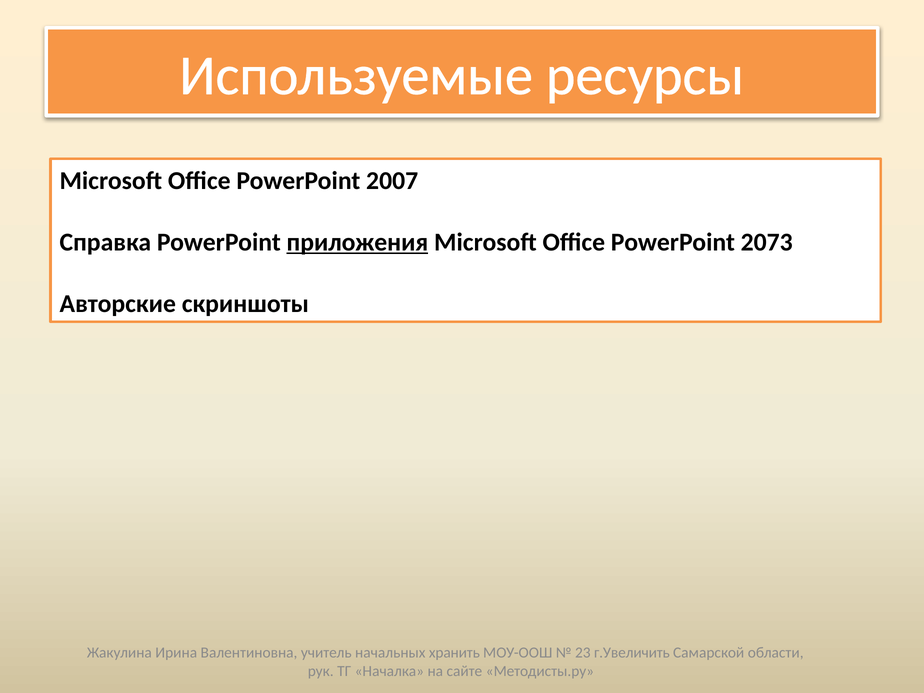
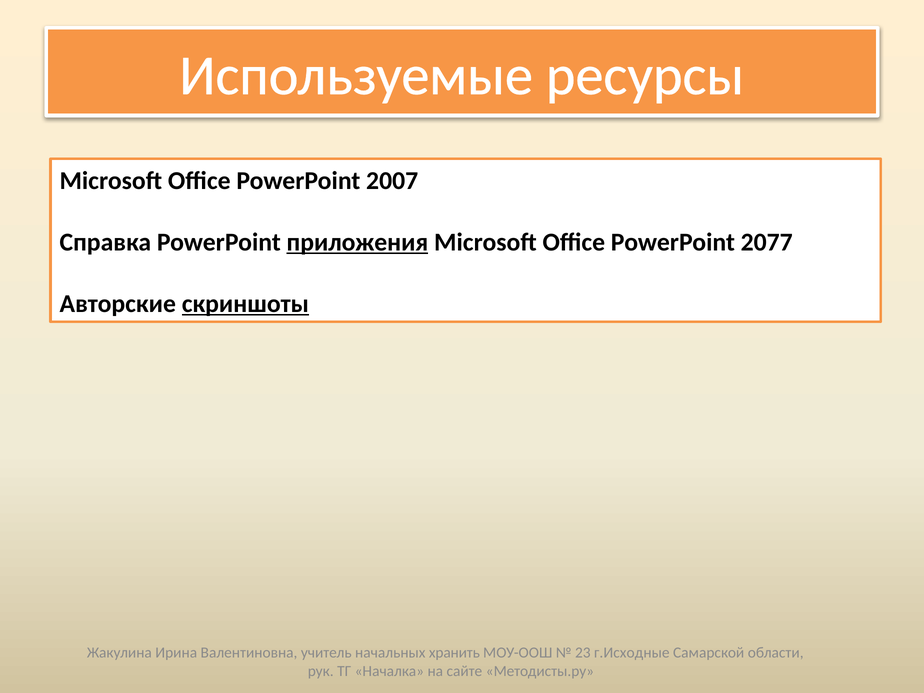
2073: 2073 -> 2077 (767, 242)
скриншоты underline: none -> present (245, 304)
г.Увеличить: г.Увеличить -> г.Исходные (632, 653)
